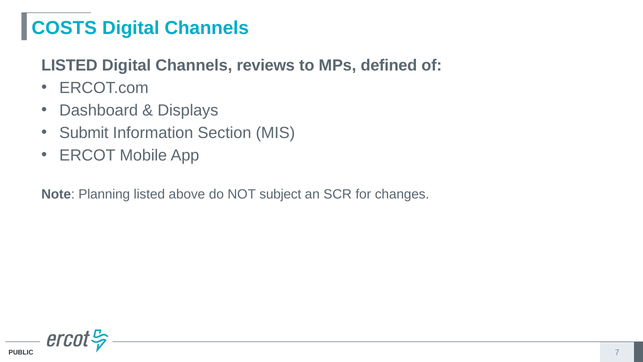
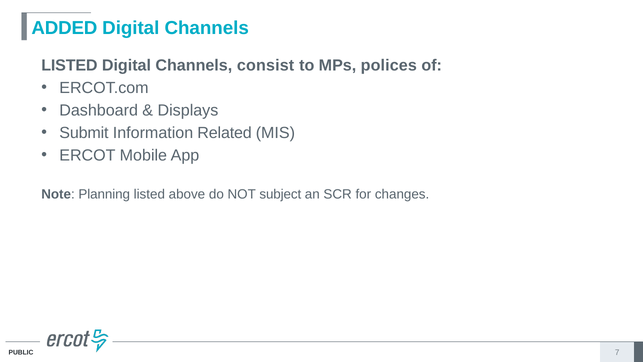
COSTS: COSTS -> ADDED (64, 28)
reviews: reviews -> consist (266, 65)
defined: defined -> polices (389, 65)
Section: Section -> Related (225, 133)
